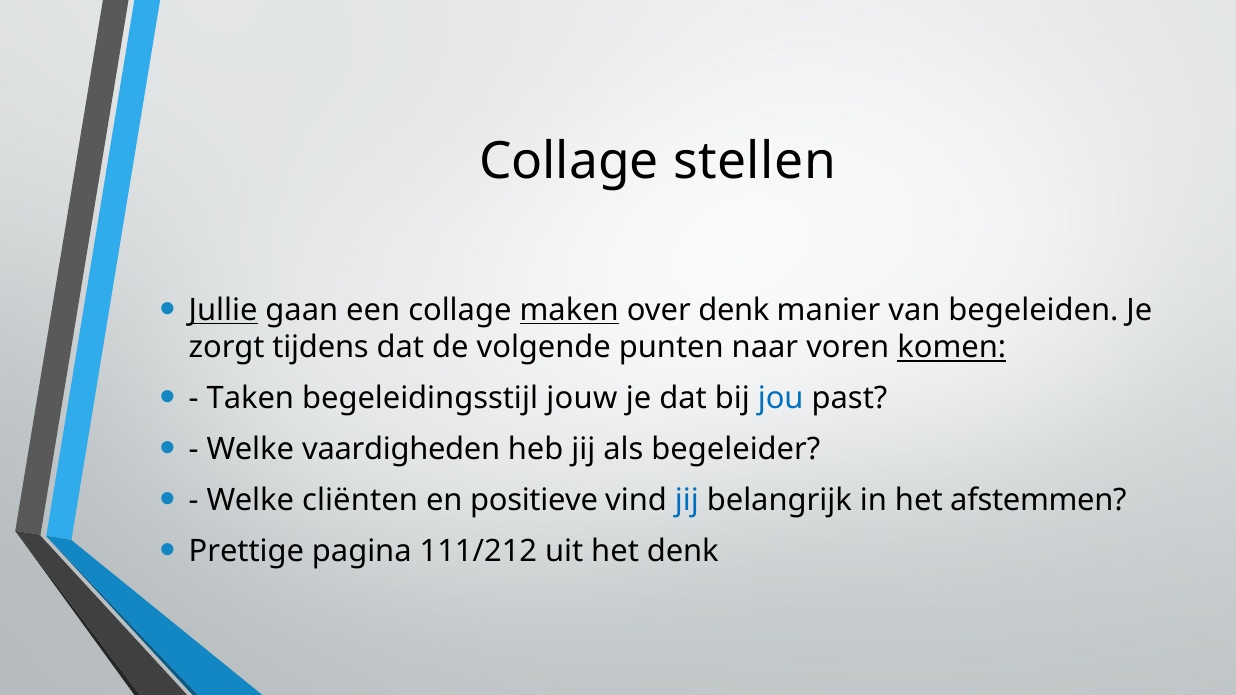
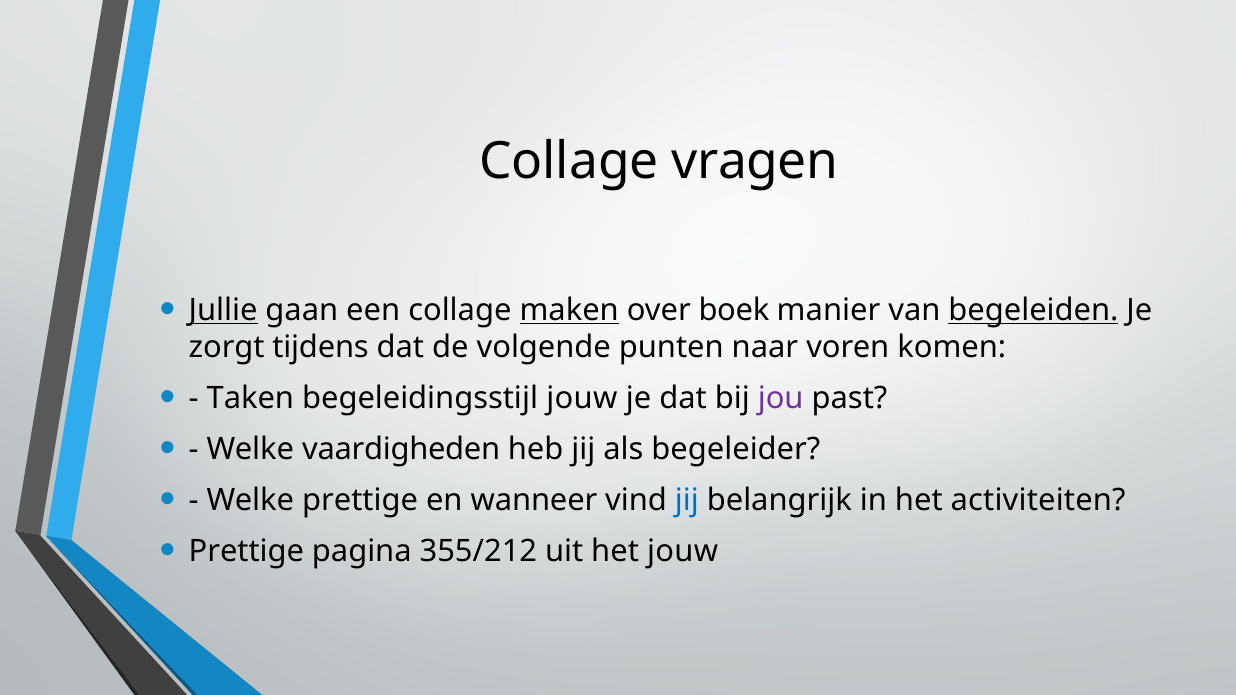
stellen: stellen -> vragen (755, 162)
over denk: denk -> boek (734, 310)
begeleiden underline: none -> present (1033, 310)
komen underline: present -> none (952, 347)
jou colour: blue -> purple (781, 398)
Welke cliënten: cliënten -> prettige (360, 500)
positieve: positieve -> wanneer (534, 500)
afstemmen: afstemmen -> activiteiten (1038, 500)
111/212: 111/212 -> 355/212 (478, 551)
het denk: denk -> jouw (683, 551)
